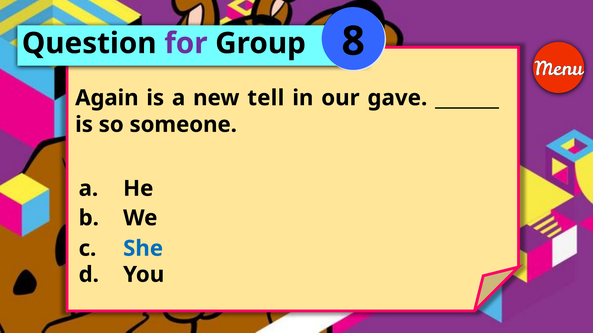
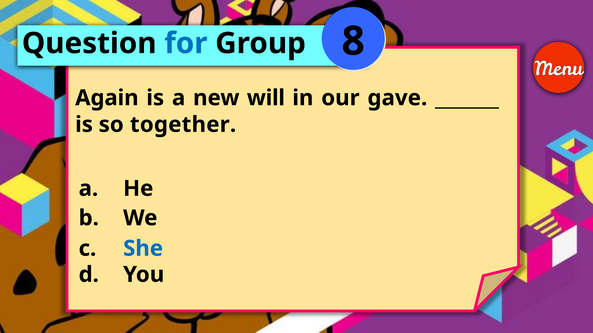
for colour: purple -> blue (186, 43)
tell: tell -> will (266, 98)
someone: someone -> together (183, 125)
